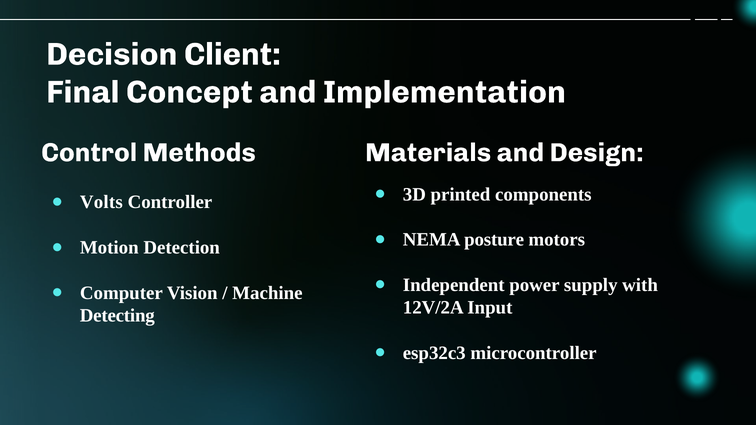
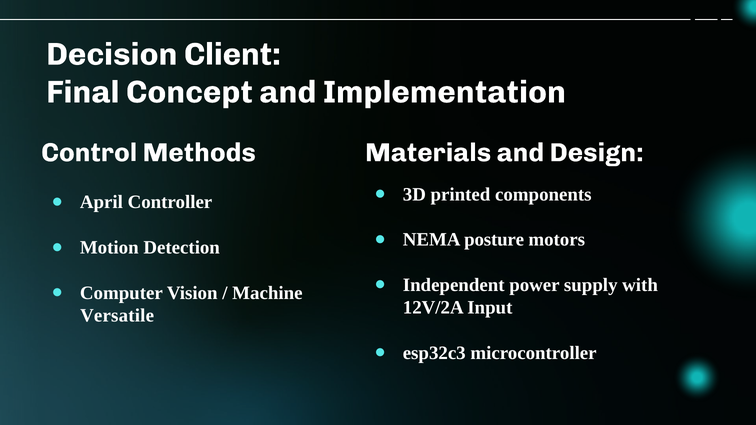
Volts: Volts -> April (101, 202)
Detecting: Detecting -> Versatile (117, 316)
